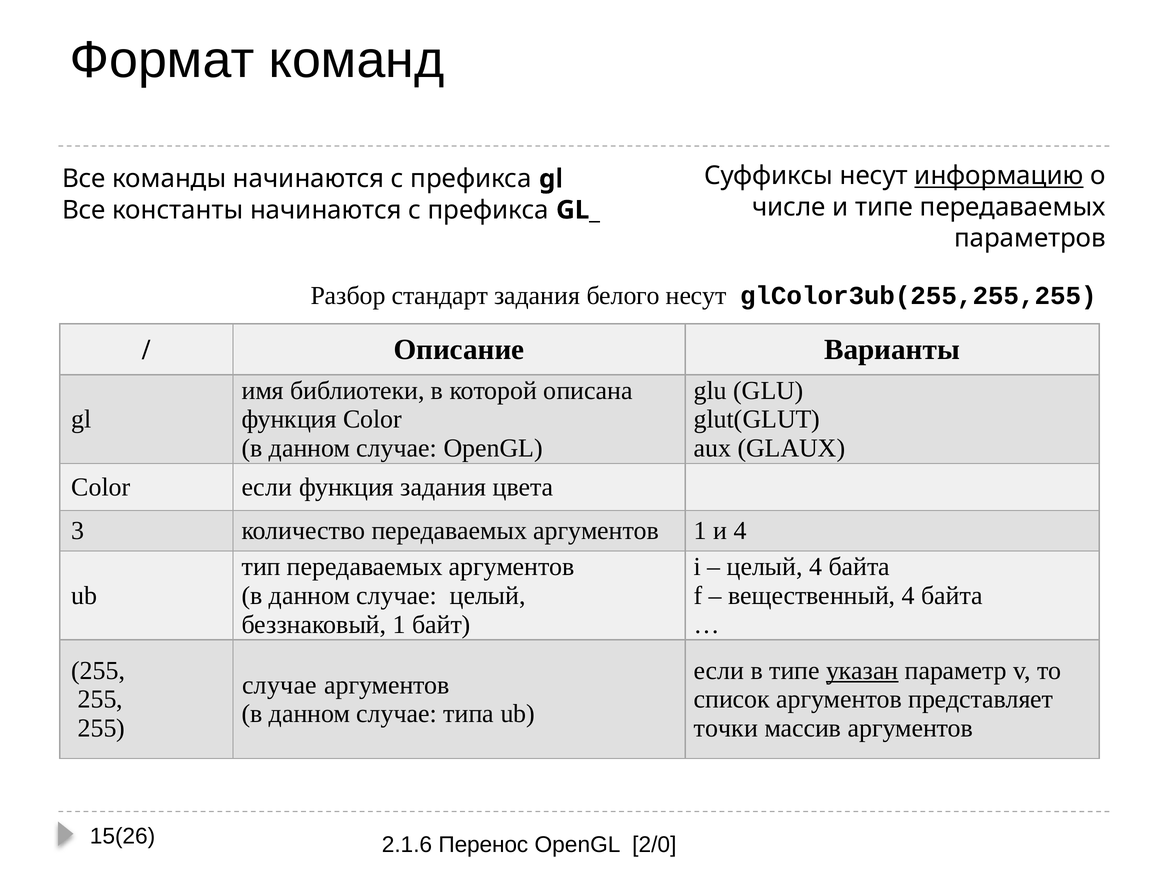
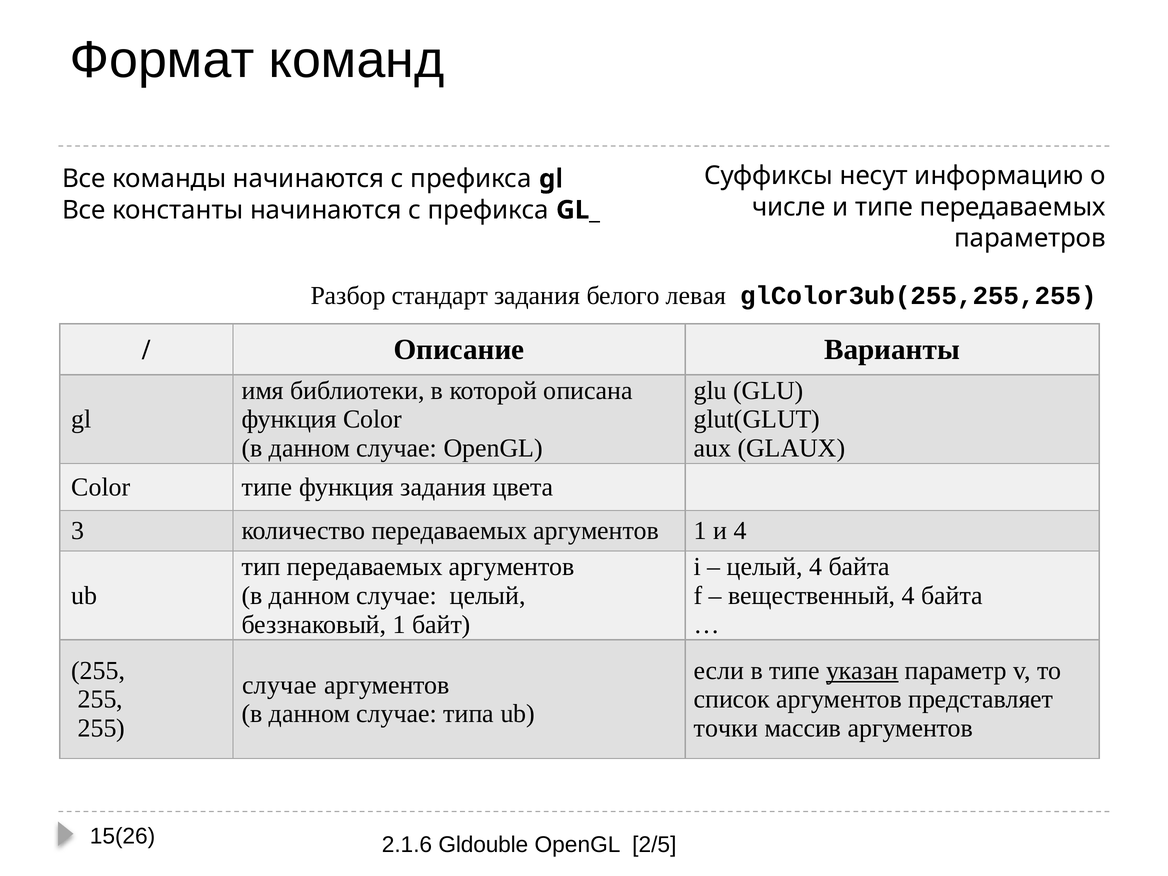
информацию underline: present -> none (999, 176)
белого несут: несут -> левая (696, 296)
Color если: если -> типе (267, 487)
Перенос: Перенос -> Gldouble (483, 845)
2/0: 2/0 -> 2/5 (654, 845)
